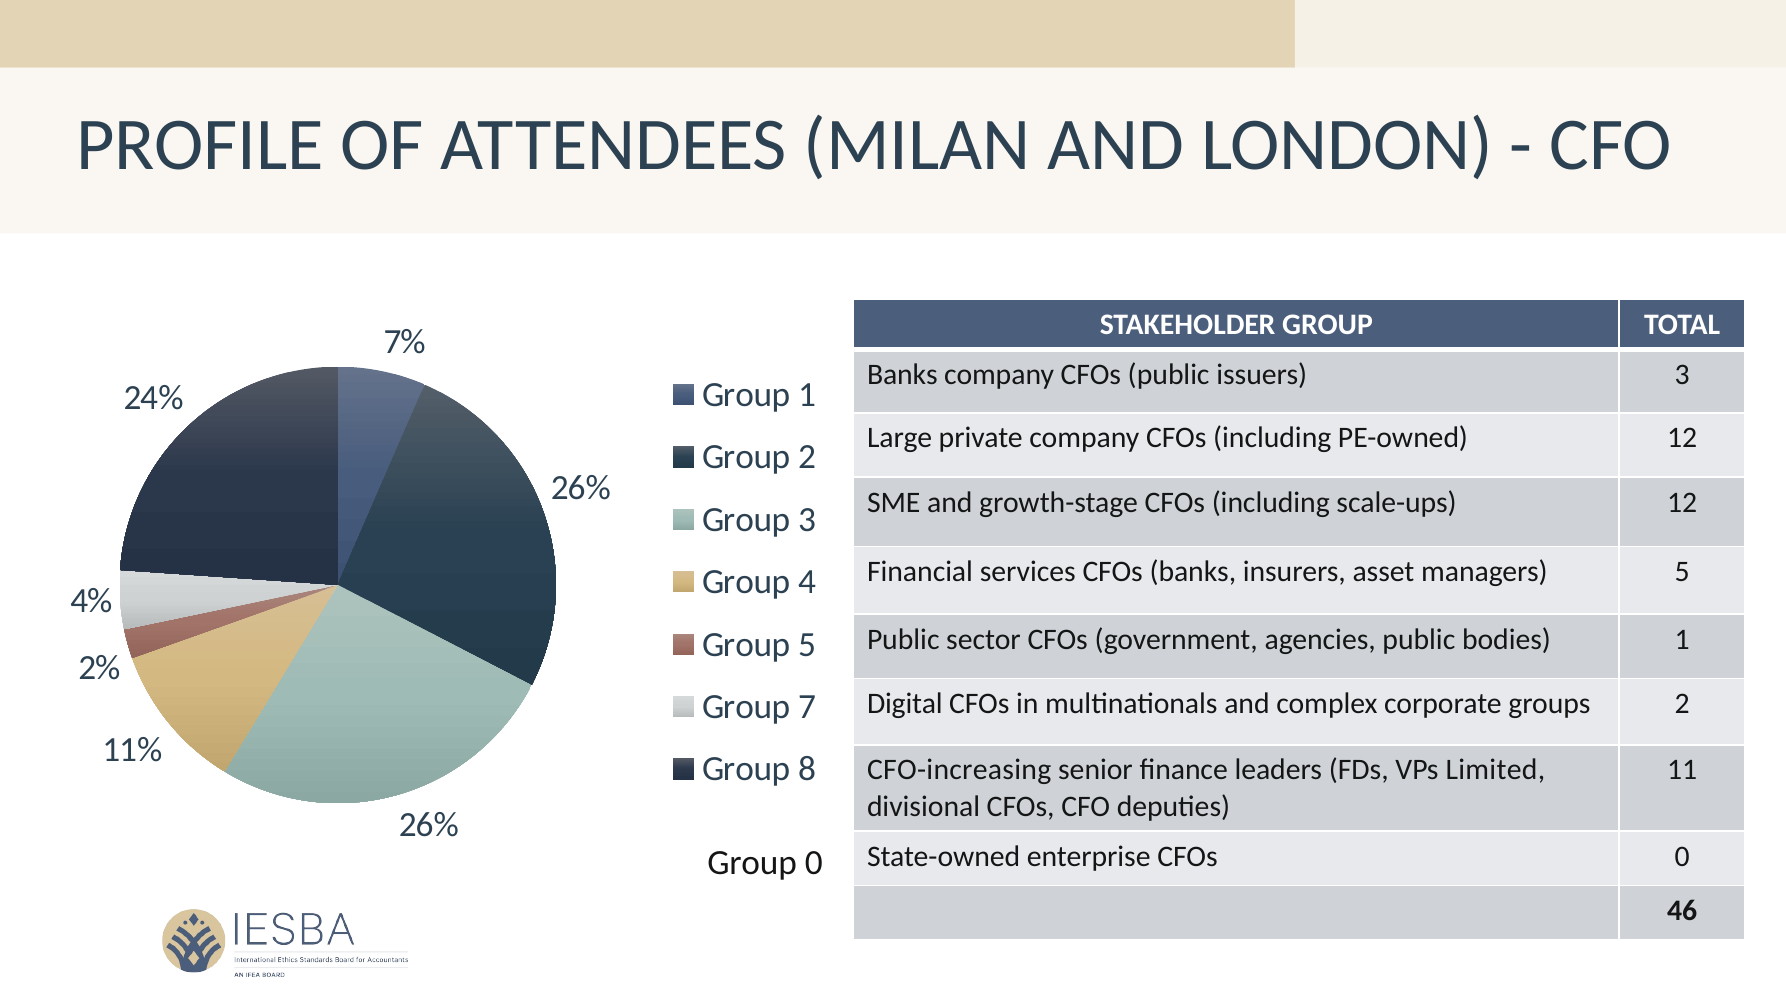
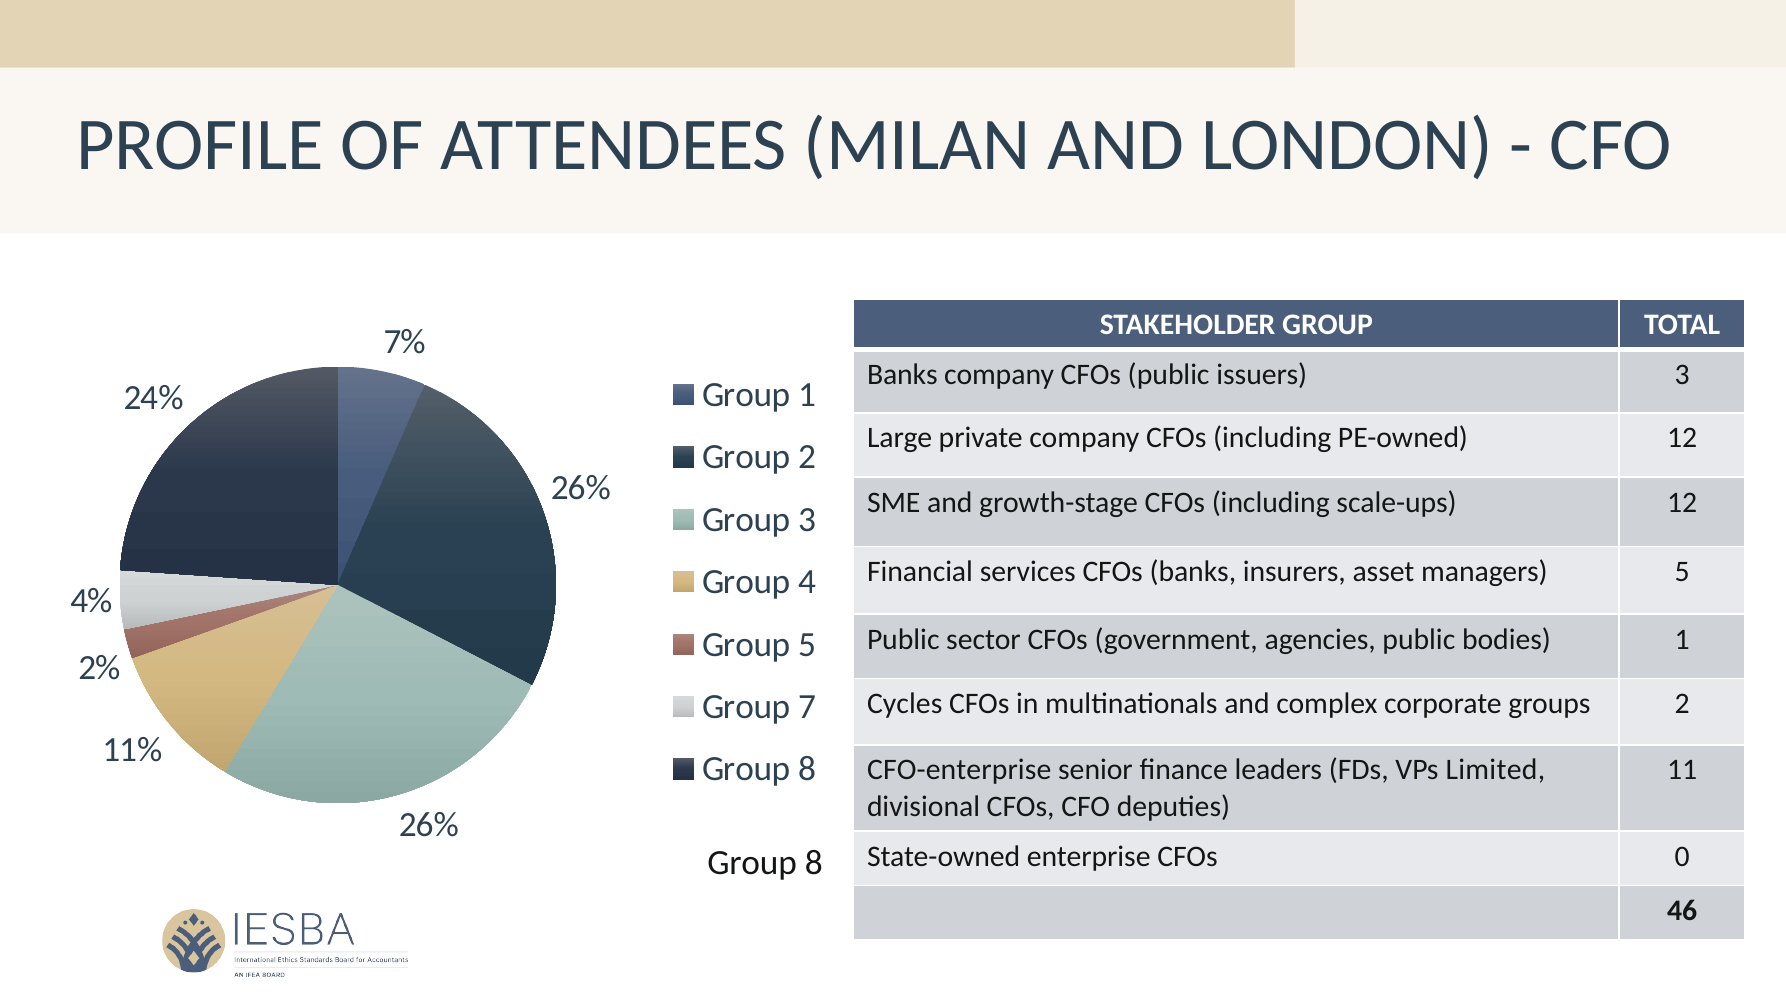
Digital: Digital -> Cycles (905, 704)
CFO-increasing: CFO-increasing -> CFO-enterprise (959, 770)
0: 0 -> 8 (814, 862)
